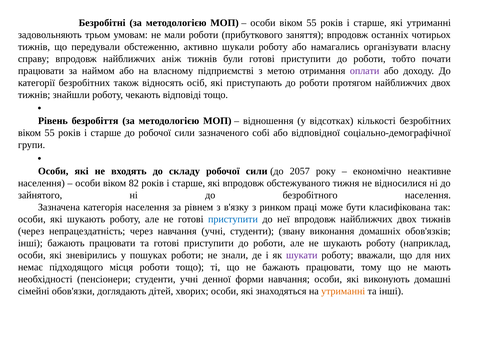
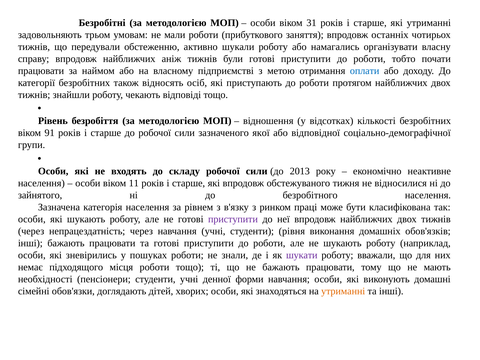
особи віком 55: 55 -> 31 (311, 23)
оплати colour: purple -> blue (365, 71)
55: 55 -> 91 (50, 133)
собі: собі -> якої (261, 133)
2057: 2057 -> 2013 (300, 171)
82: 82 -> 11 (134, 183)
приступити colour: blue -> purple (233, 219)
звану: звану -> рівня (292, 231)
